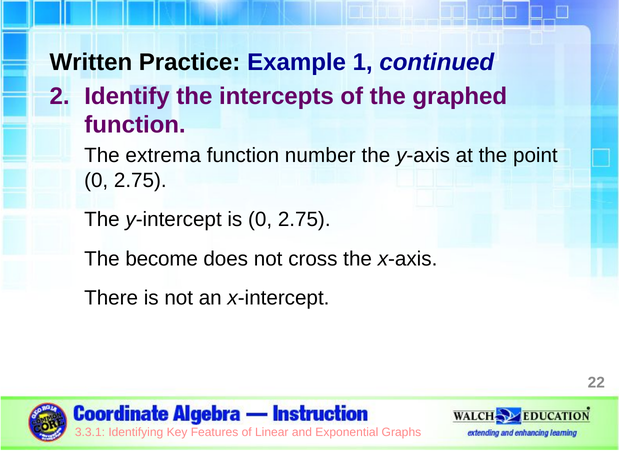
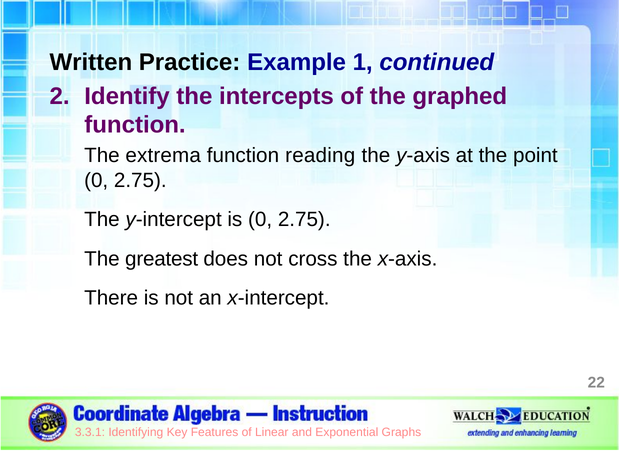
number: number -> reading (320, 156)
become: become -> greatest (162, 259)
